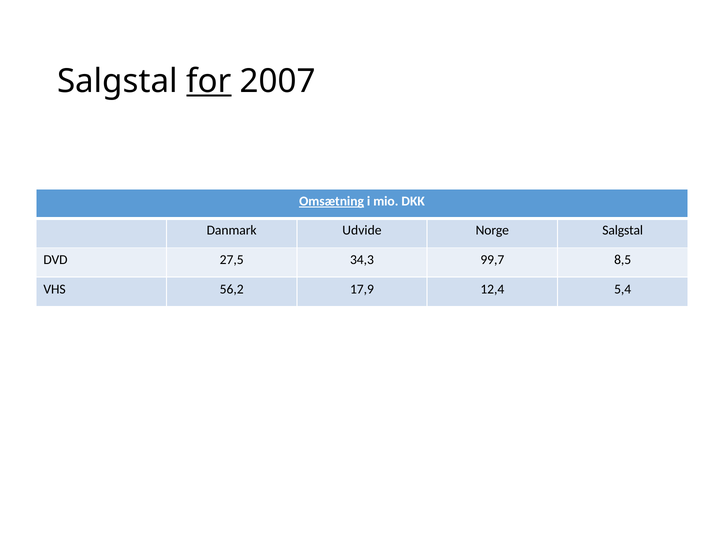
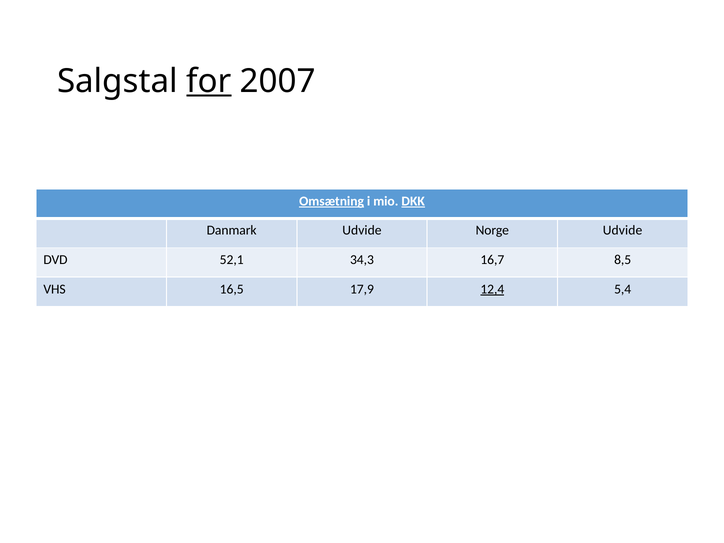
DKK underline: none -> present (413, 201)
Norge Salgstal: Salgstal -> Udvide (623, 230)
27,5: 27,5 -> 52,1 (232, 260)
99,7: 99,7 -> 16,7 (492, 260)
56,2: 56,2 -> 16,5 (232, 289)
12,4 underline: none -> present (492, 289)
